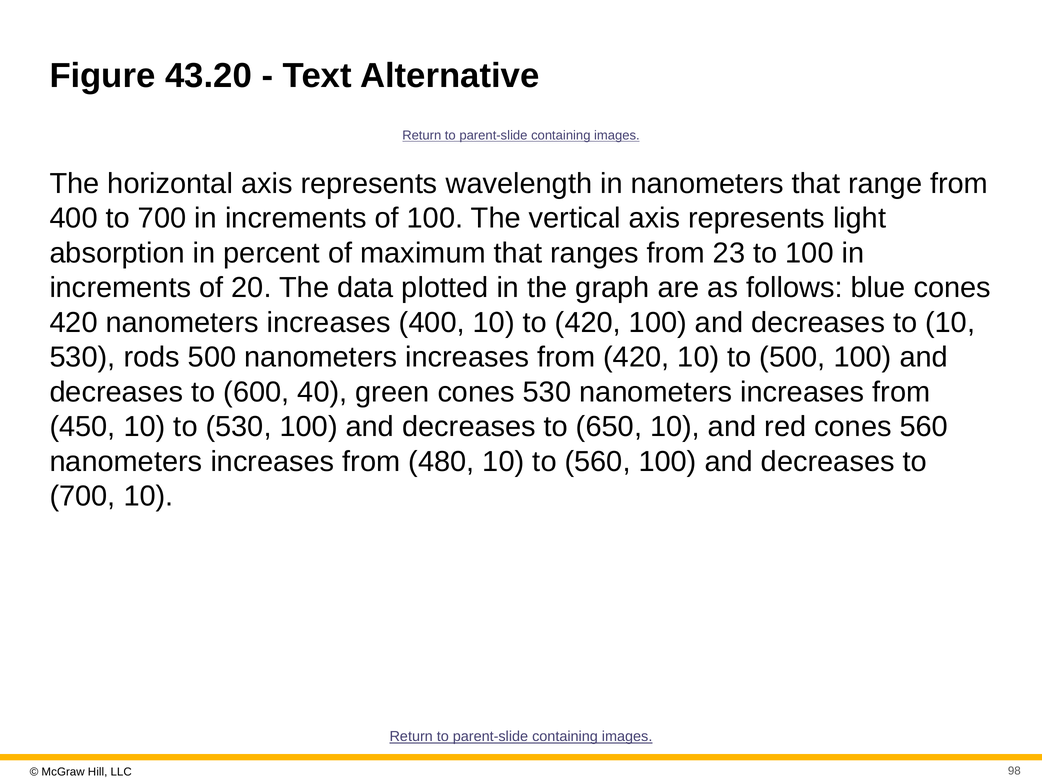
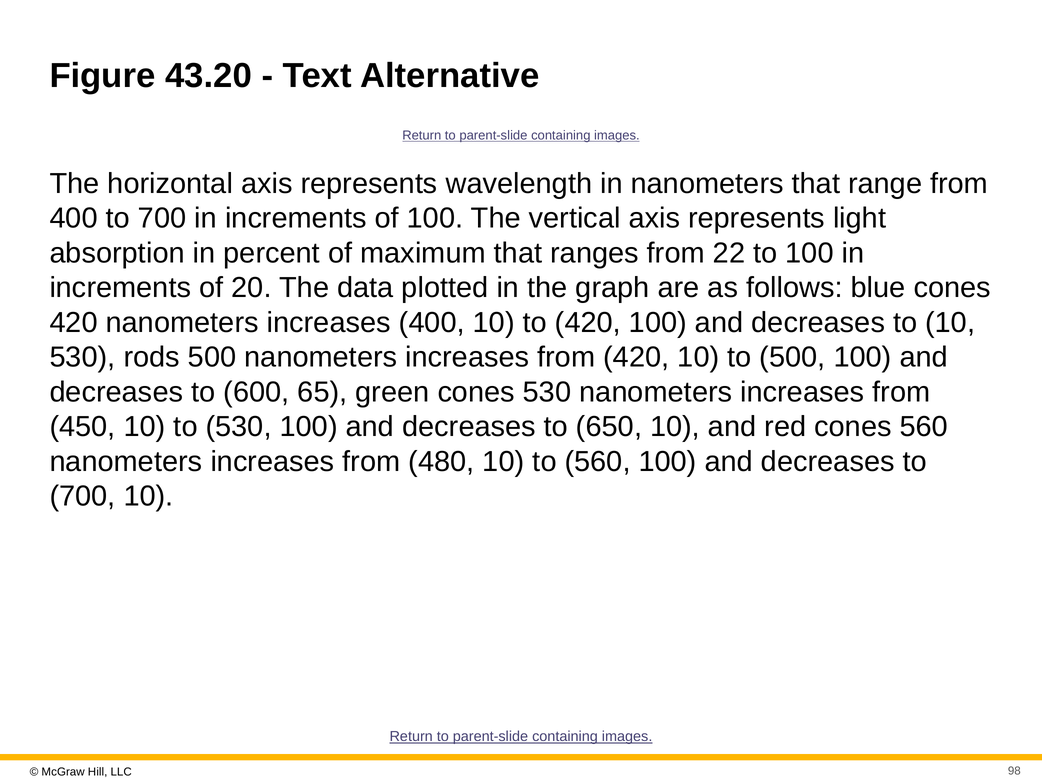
23: 23 -> 22 (729, 253)
40: 40 -> 65 (322, 392)
